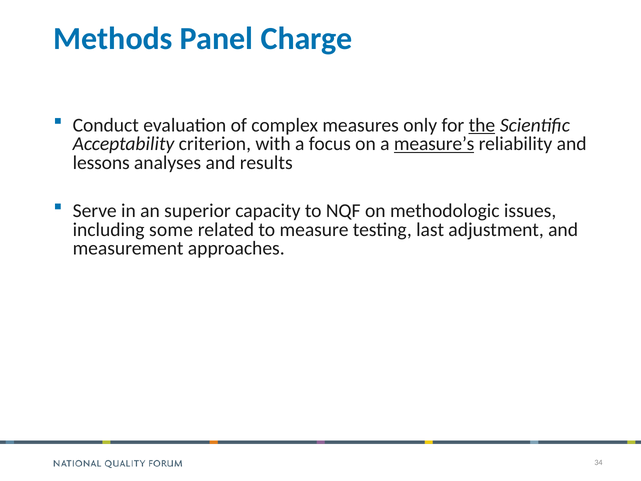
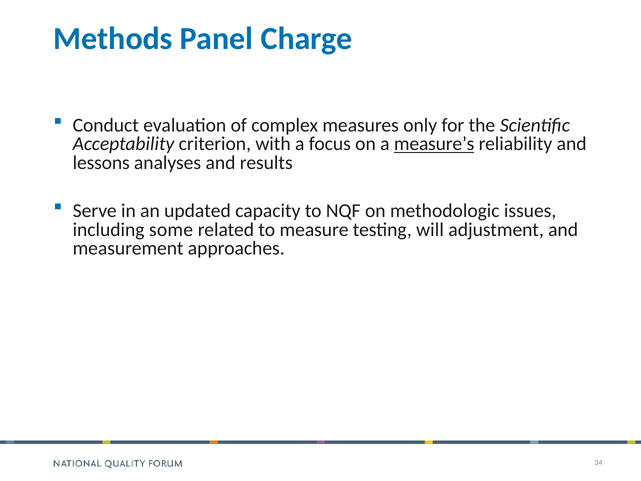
the underline: present -> none (482, 125)
superior: superior -> updated (198, 211)
last: last -> will (430, 229)
